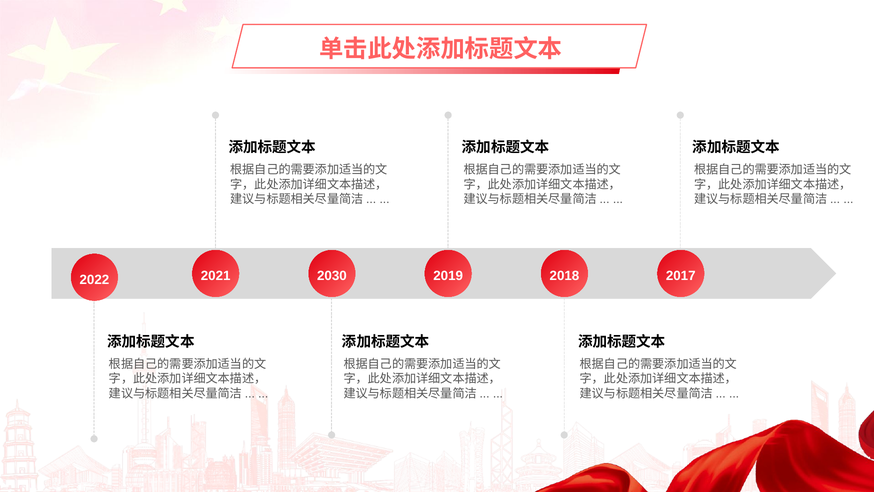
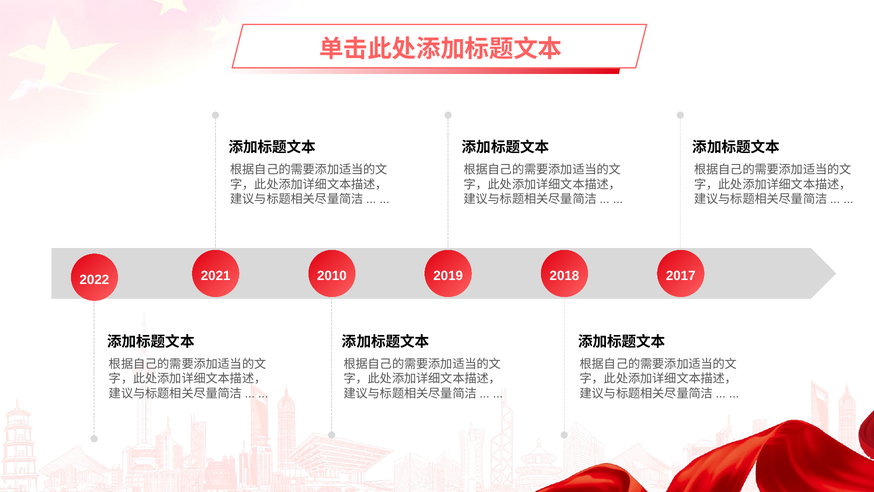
2030: 2030 -> 2010 (332, 276)
